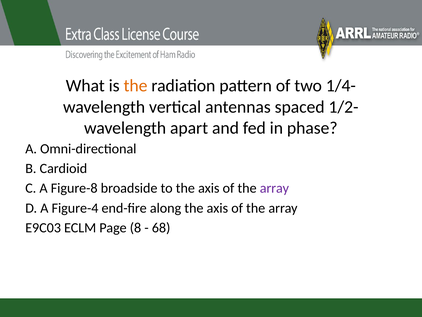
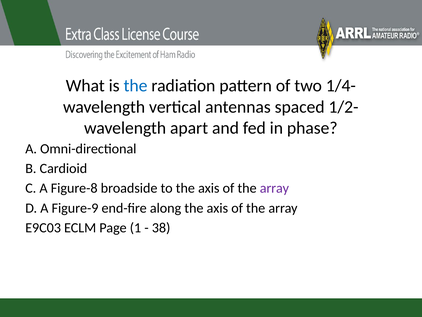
the colour: orange -> blue (136, 86)
Figure-4: Figure-4 -> Figure-9 (75, 208)
8: 8 -> 1 (135, 227)
68: 68 -> 38 (161, 227)
